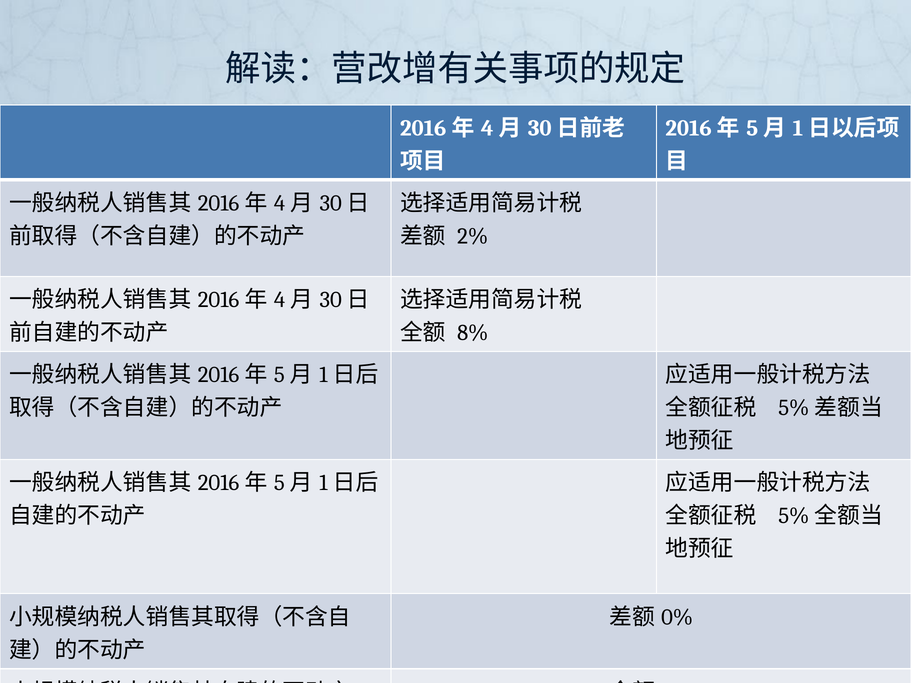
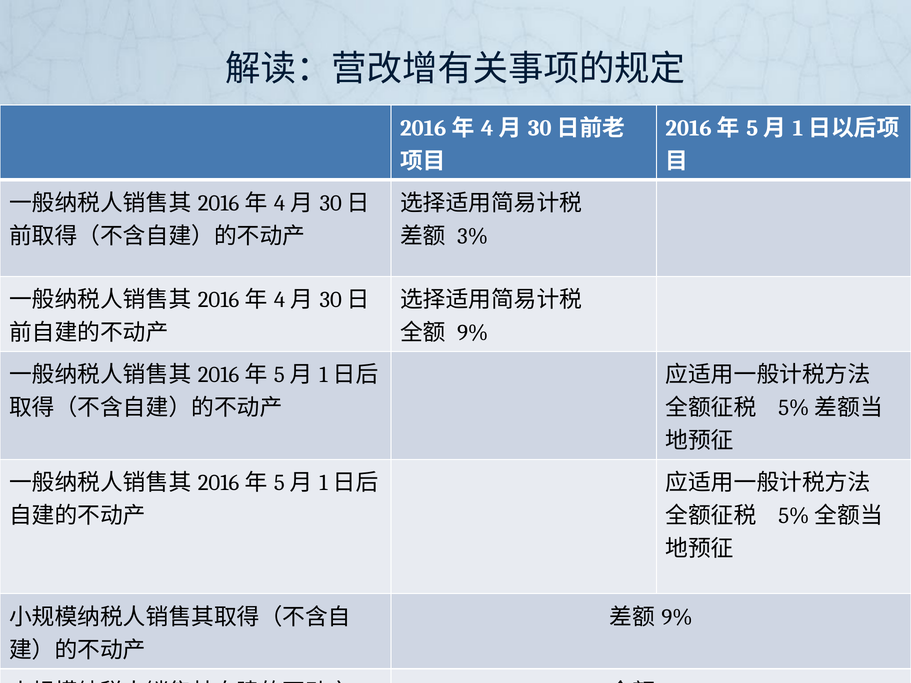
2%: 2% -> 3% (473, 236)
8%: 8% -> 9% (473, 333)
0%: 0% -> 9% (677, 617)
